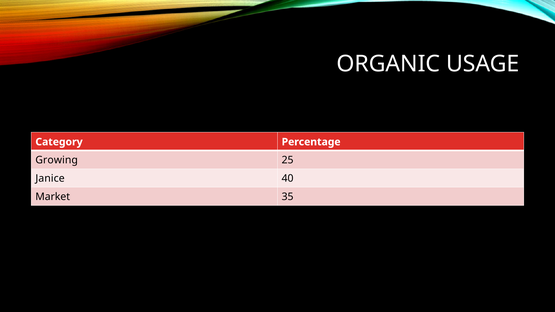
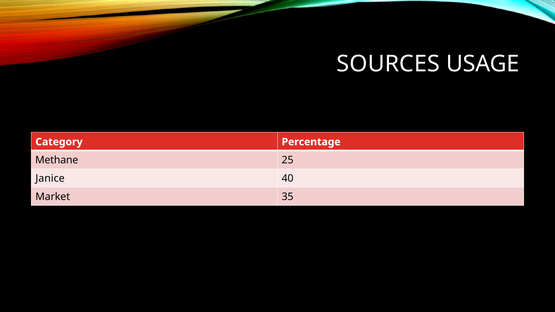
ORGANIC: ORGANIC -> SOURCES (388, 64)
Growing: Growing -> Methane (57, 160)
